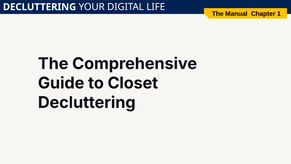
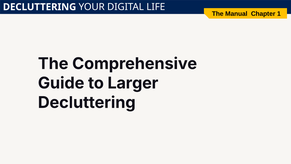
Closet: Closet -> Larger (133, 83)
